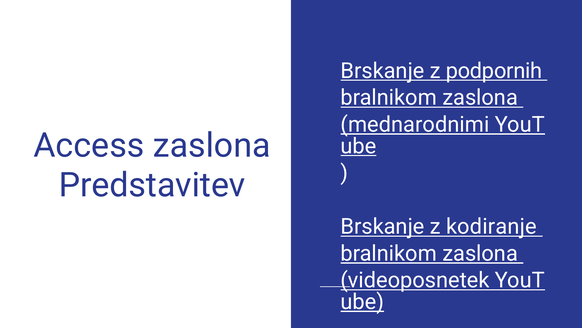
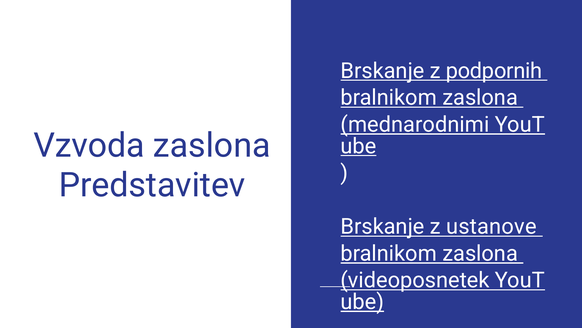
Access: Access -> Vzvoda (89, 145)
kodiranje: kodiranje -> ustanove (491, 226)
